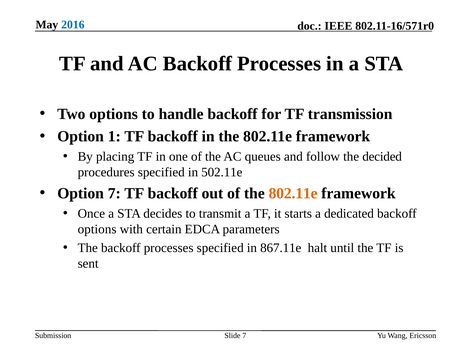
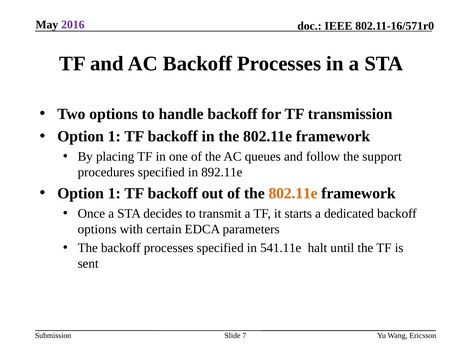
2016 colour: blue -> purple (73, 25)
decided: decided -> support (382, 157)
502.11e: 502.11e -> 892.11e (222, 172)
7: 7 -> 1 (114, 194)
867.11e: 867.11e -> 541.11e (281, 248)
